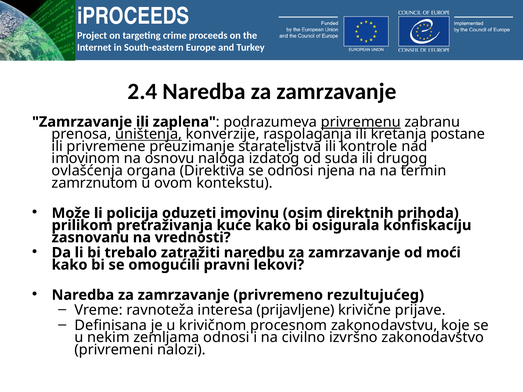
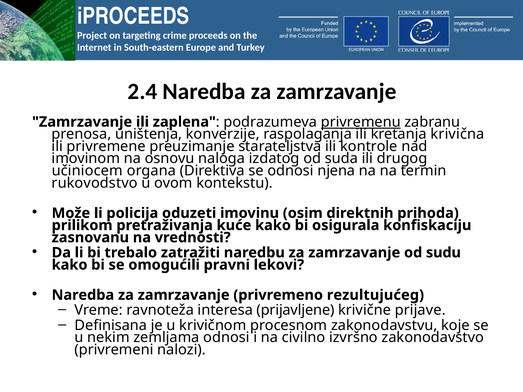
uništenja underline: present -> none (149, 134)
postane: postane -> krivična (458, 134)
ovlašćenja: ovlašćenja -> učiniocem (87, 171)
zamrznutom: zamrznutom -> rukovodstvo (95, 183)
moći: moći -> sudu (443, 253)
